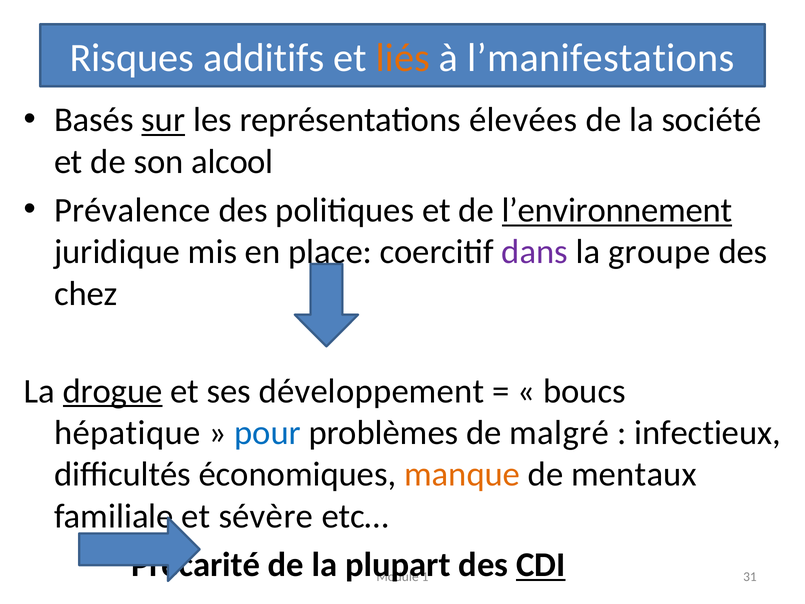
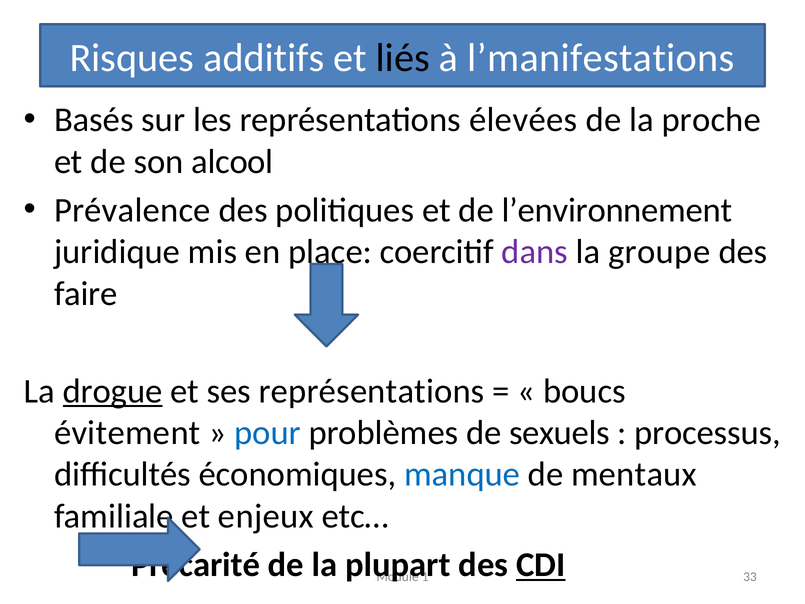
liés colour: orange -> black (403, 58)
sur underline: present -> none (163, 120)
société: société -> proche (711, 120)
l’environnement underline: present -> none (617, 210)
chez: chez -> faire (86, 294)
ses développement: développement -> représentations (372, 391)
hépatique: hépatique -> évitement (127, 433)
malgré: malgré -> sexuels (559, 433)
infectieux: infectieux -> processus (708, 433)
manque colour: orange -> blue (462, 474)
sévère: sévère -> enjeux (266, 516)
31: 31 -> 33 (750, 576)
